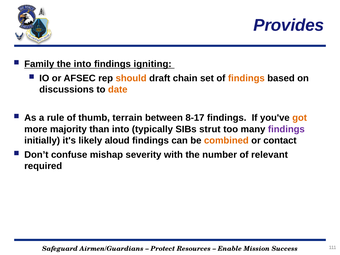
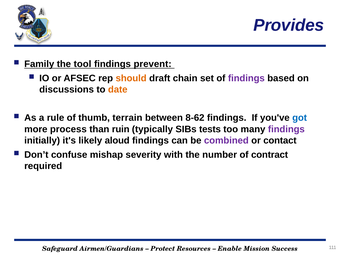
the into: into -> tool (83, 64)
igniting: igniting -> prevent (153, 64)
findings colour: orange -> purple (246, 78)
8-17: 8-17 -> 8-62 (195, 118)
got colour: orange -> blue (300, 118)
majority: majority -> process (68, 129)
than into: into -> ruin (121, 129)
strut: strut -> tests (210, 129)
combined colour: orange -> purple (226, 141)
relevant: relevant -> contract (270, 155)
